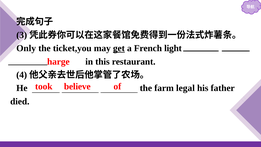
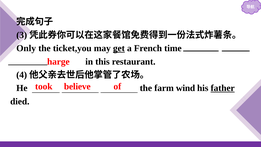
light: light -> time (173, 48)
legal: legal -> wind (186, 88)
father underline: none -> present (223, 88)
